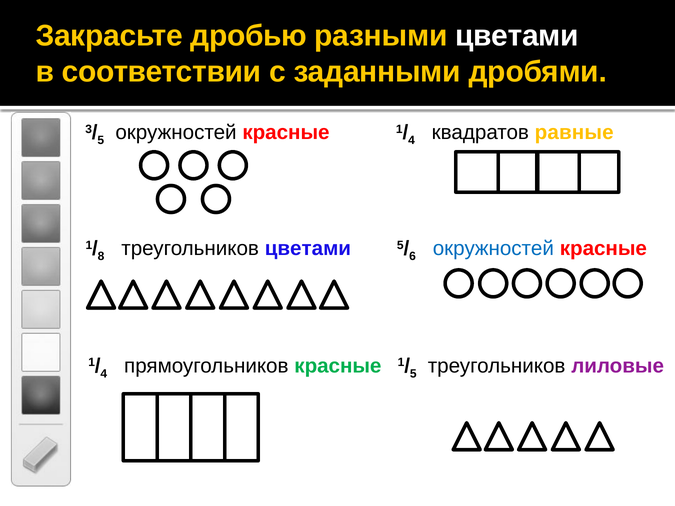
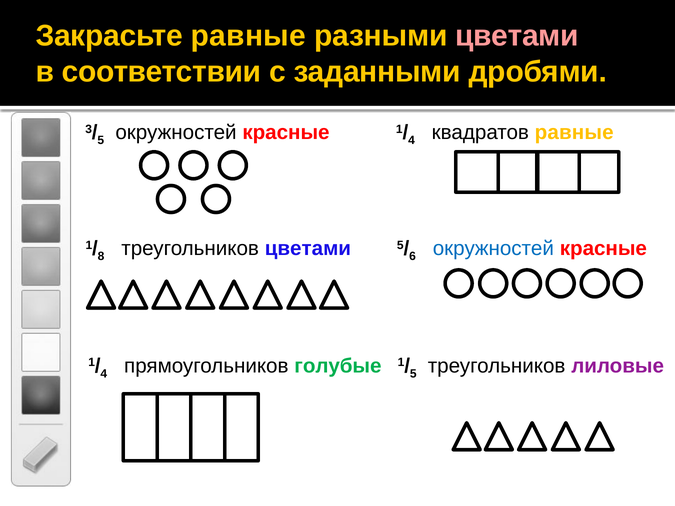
Закрасьте дробью: дробью -> равные (248, 36)
цветами colour: white -> pink (517, 36)
прямоугольников красные: красные -> голубые (338, 366)
